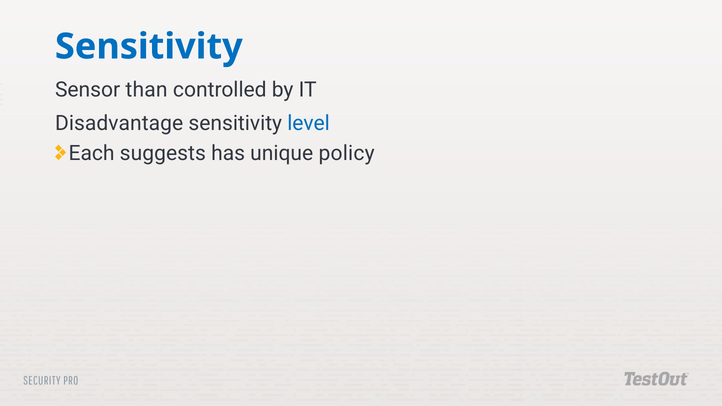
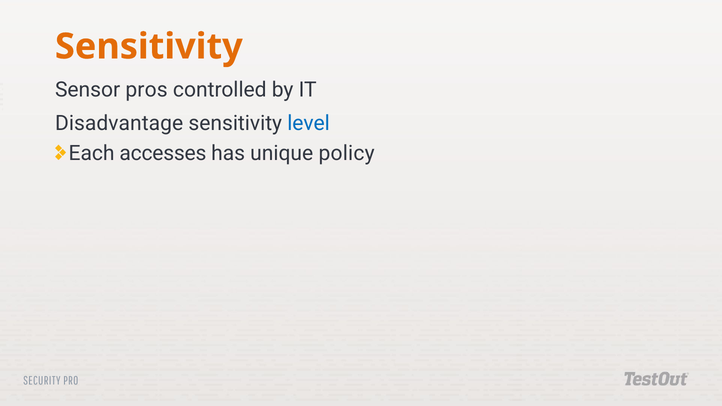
Sensitivity colour: blue -> orange (149, 47)
than: than -> pros (147, 90)
suggests: suggests -> accesses (163, 153)
